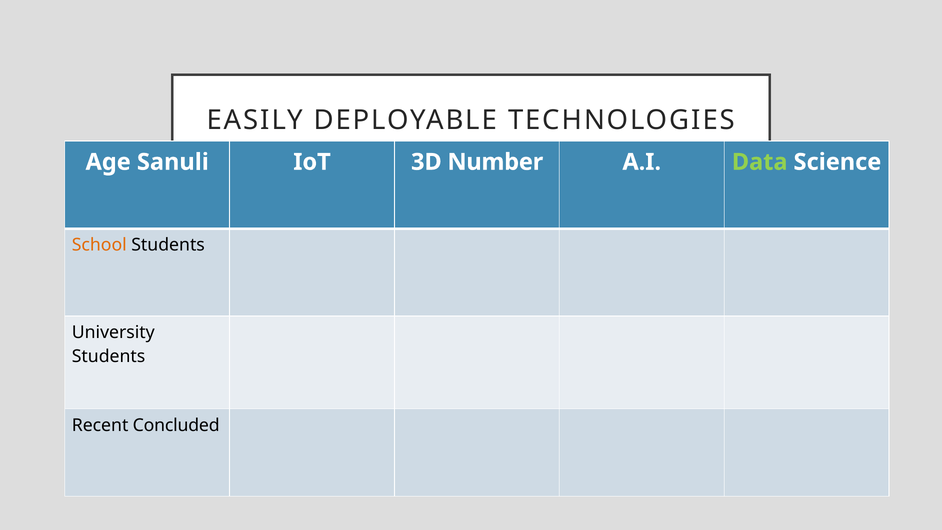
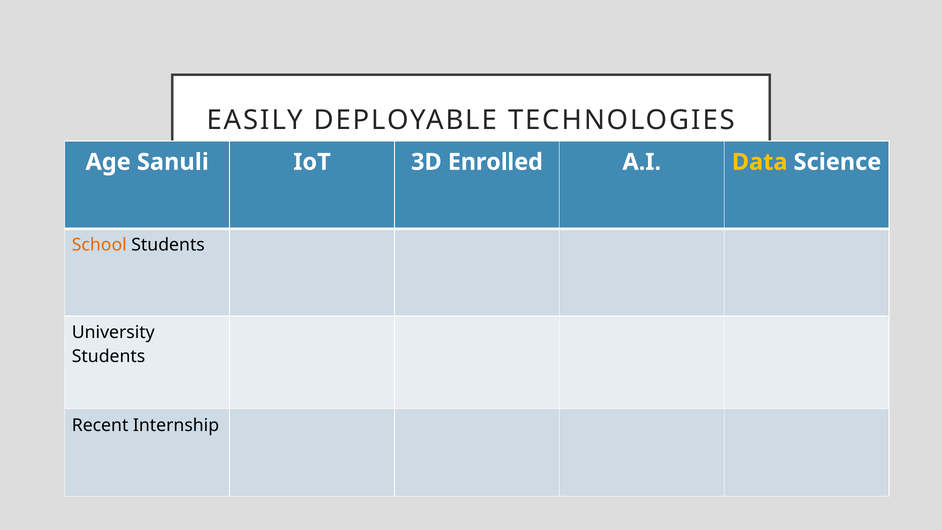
Number: Number -> Enrolled (495, 162)
Data colour: light green -> yellow (760, 162)
Concluded: Concluded -> Internship (176, 425)
